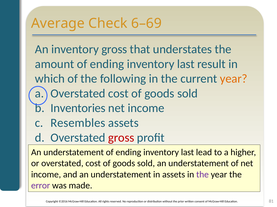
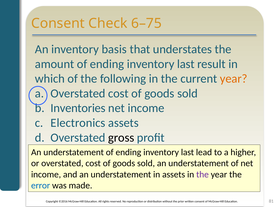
Average: Average -> Consent (58, 23)
6–69: 6–69 -> 6–75 (146, 23)
inventory gross: gross -> basis (114, 49)
Resembles: Resembles -> Electronics (78, 123)
gross colour: red -> black (121, 138)
error colour: purple -> blue (41, 186)
